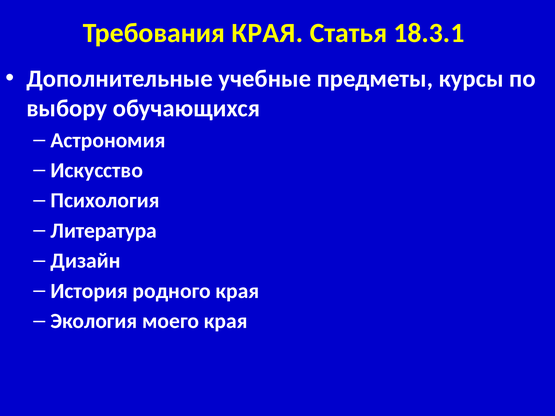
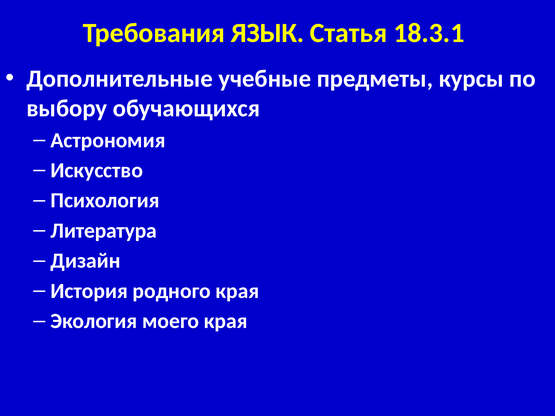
Требования КРАЯ: КРАЯ -> ЯЗЫК (268, 33)
